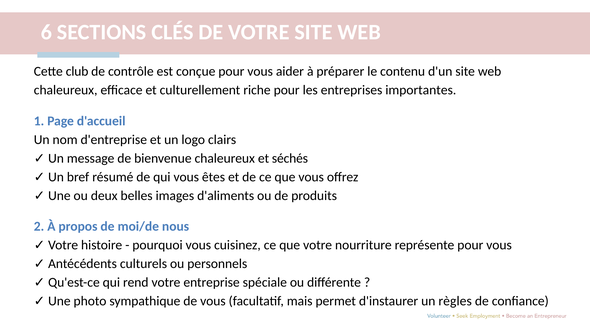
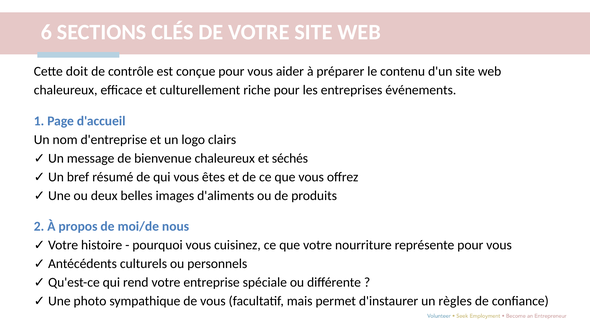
club: club -> doit (77, 71)
importantes: importantes -> événements (421, 90)
